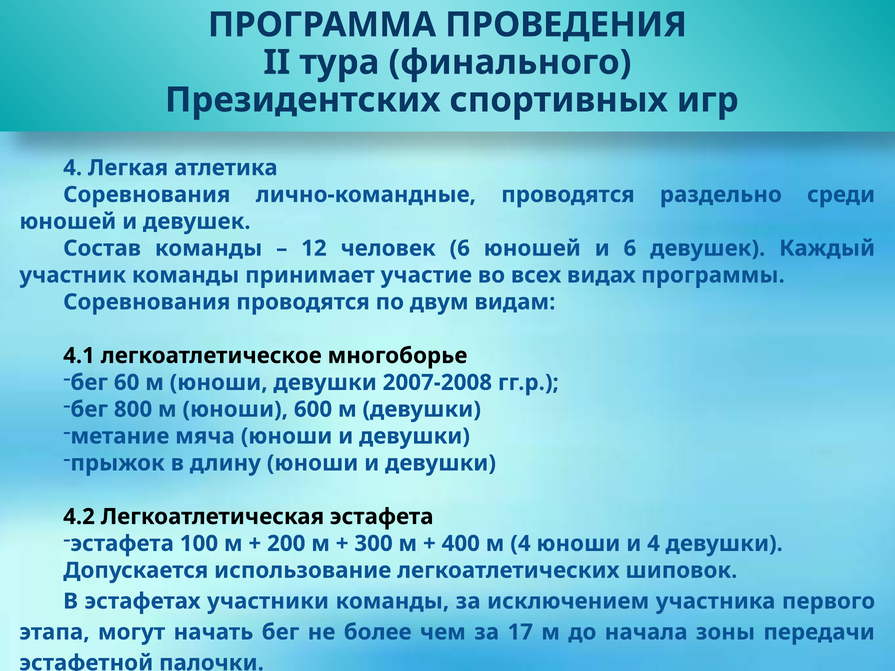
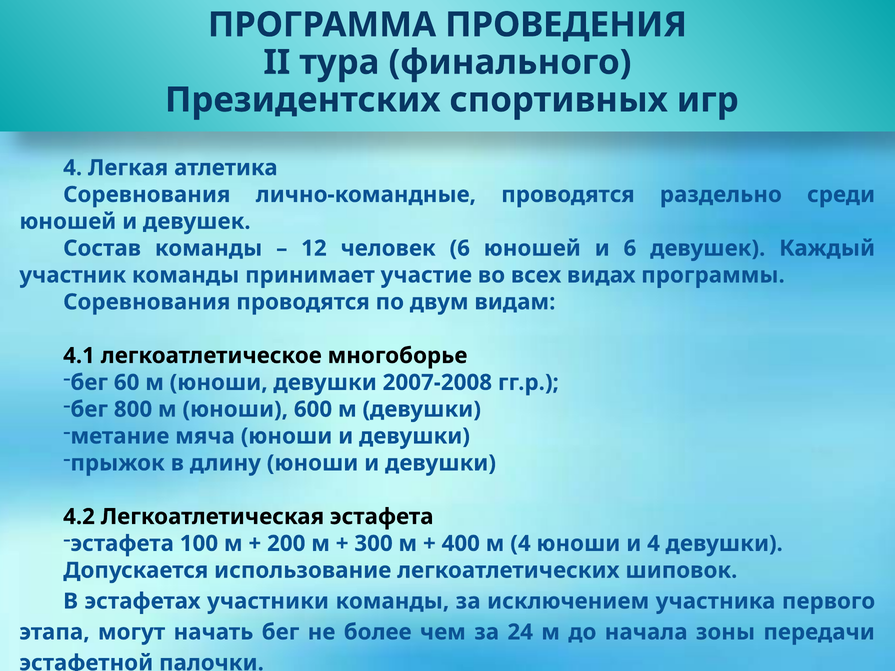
17: 17 -> 24 (520, 632)
